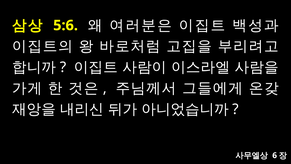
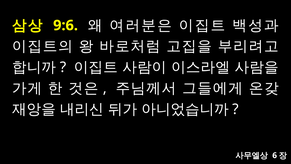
5:6: 5:6 -> 9:6 (66, 25)
